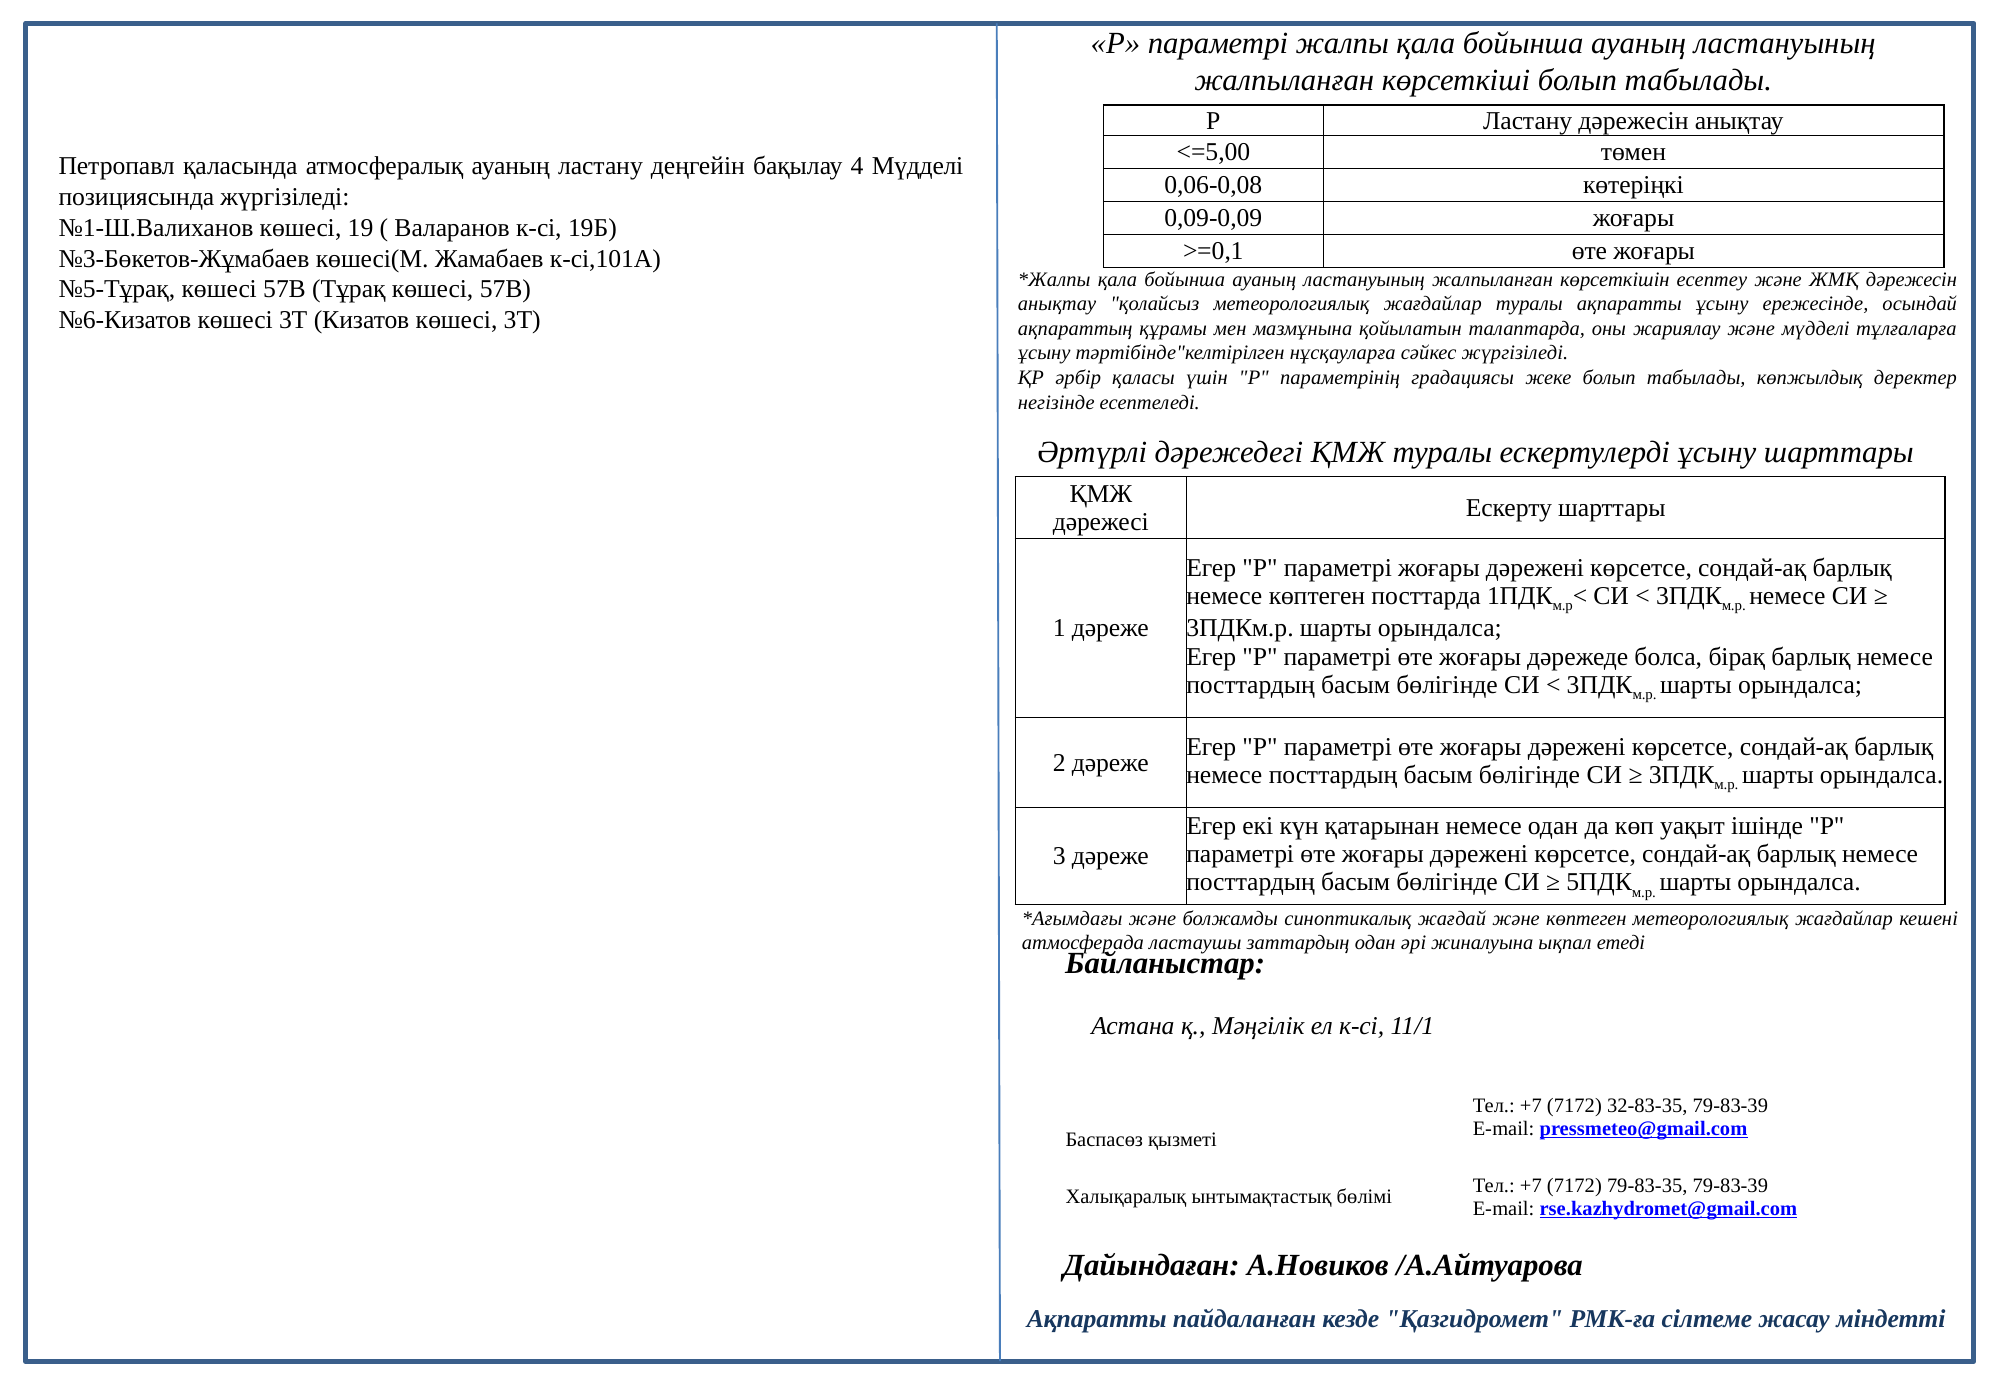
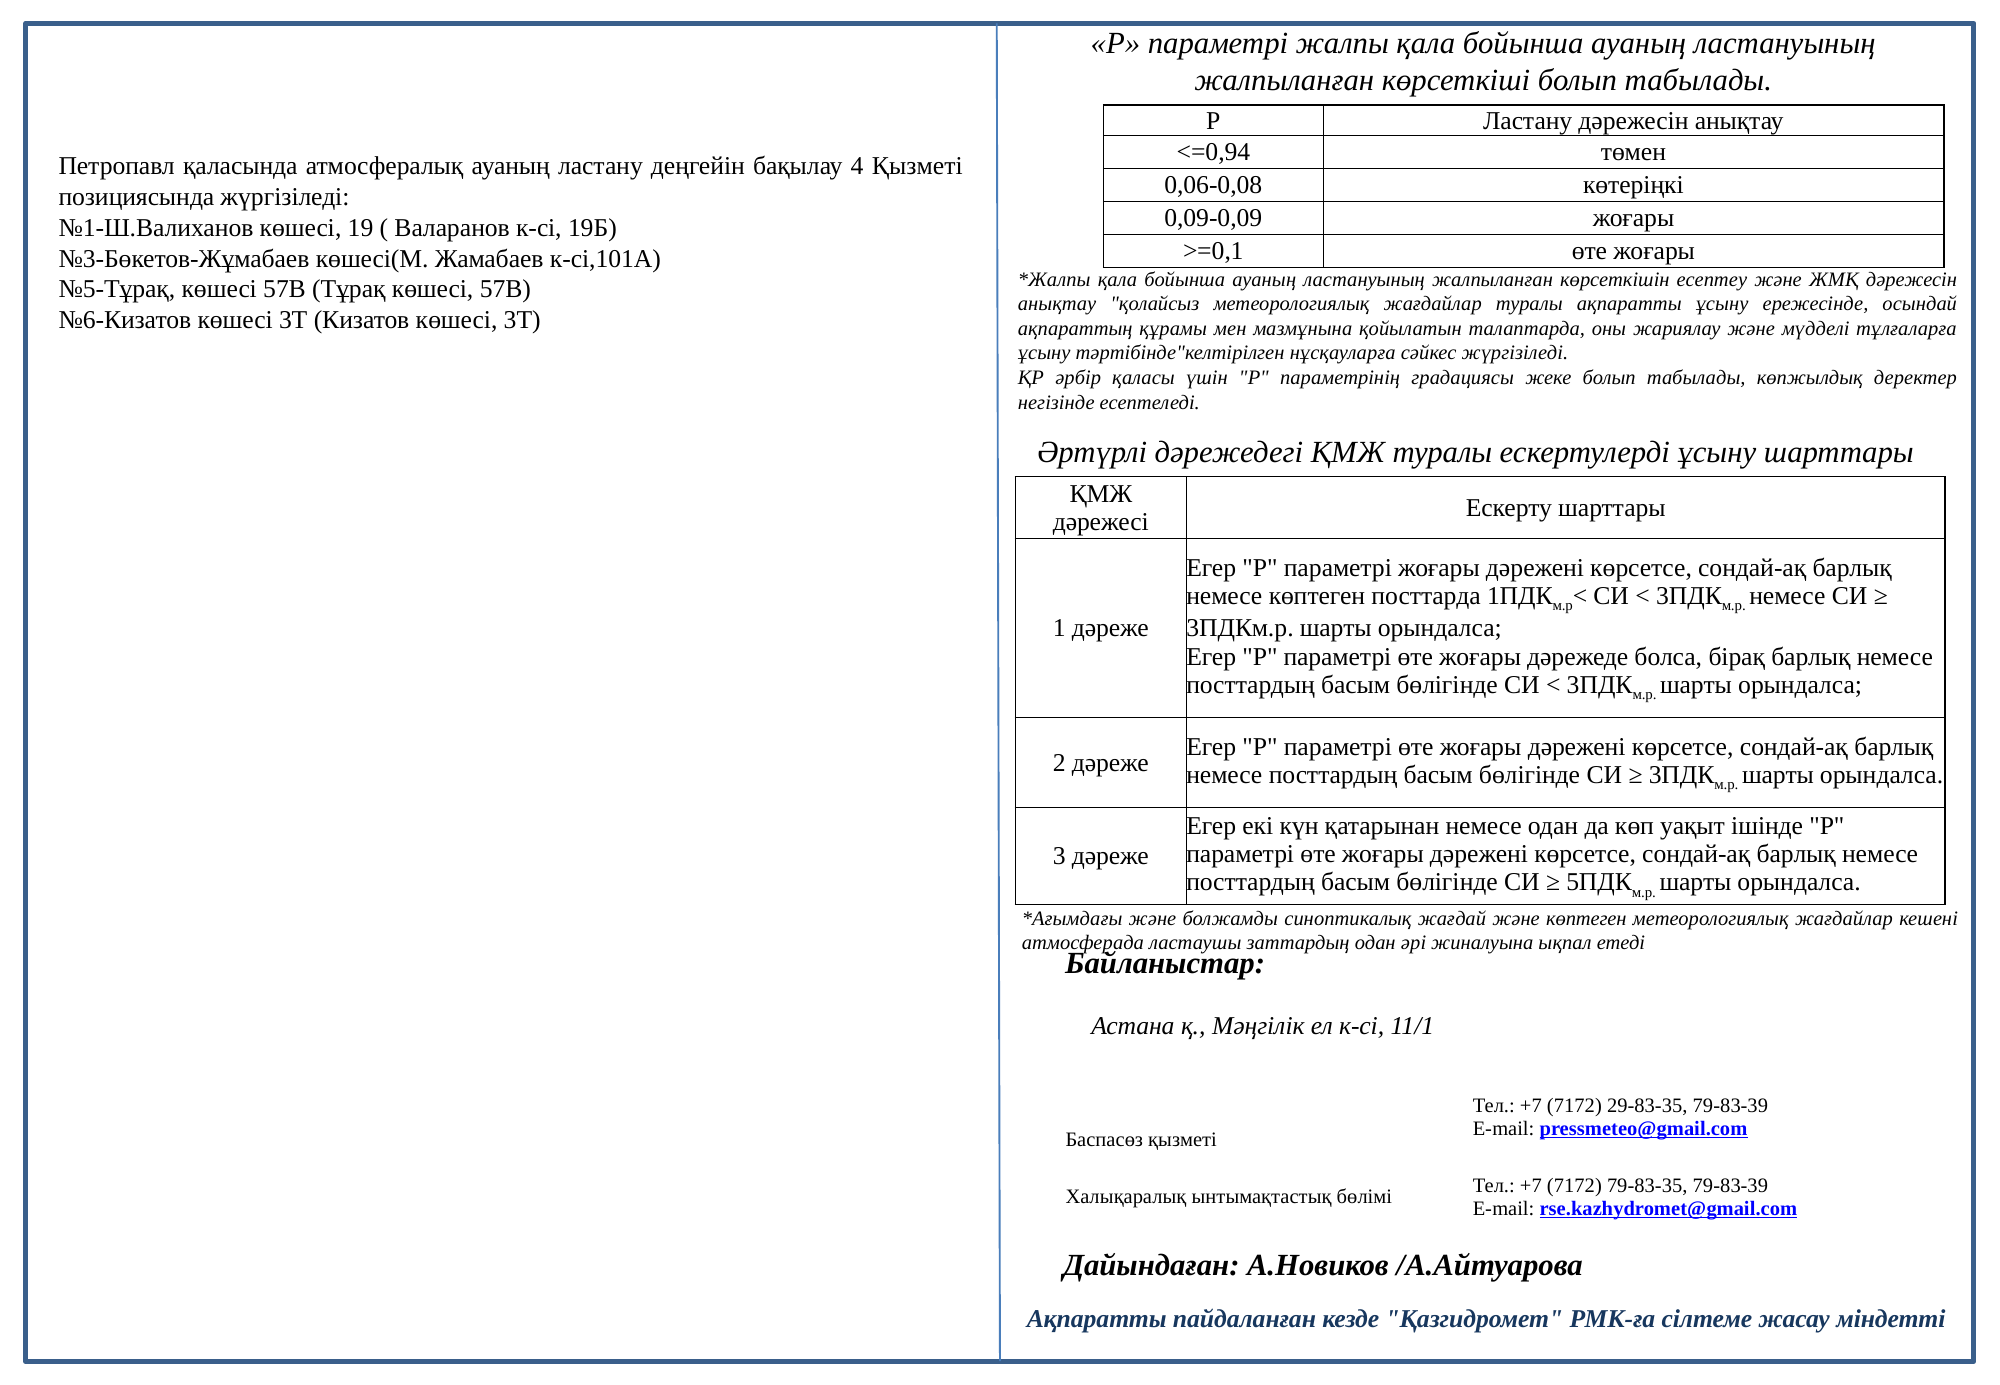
<=5,00: <=5,00 -> <=0,94 (1213, 152)
4 Мүдделі: Мүдделі -> Қызметі (917, 166)
32-83-35: 32-83-35 -> 29-83-35 (1647, 1105)
